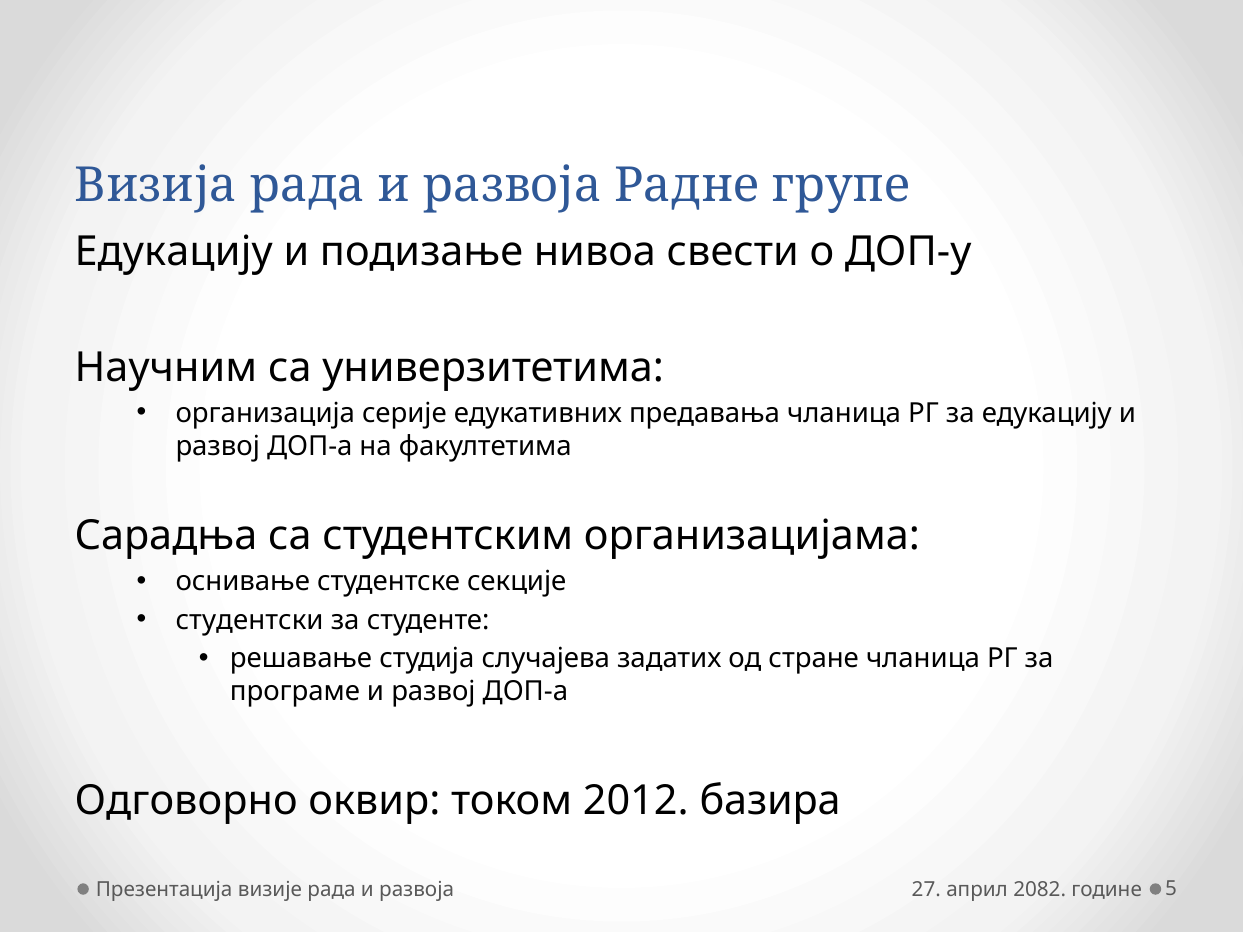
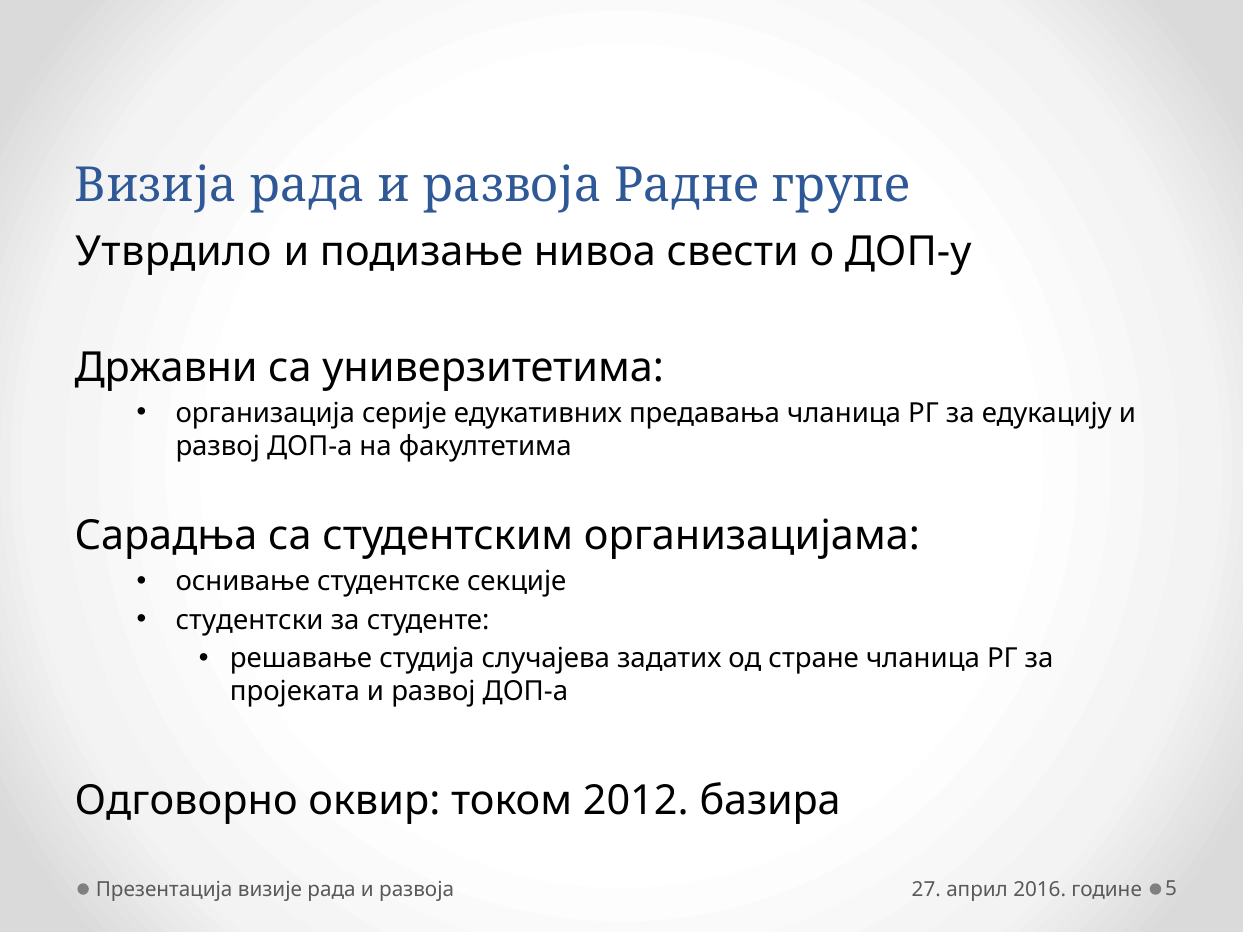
Едукацију: Едукацију -> Утврдило (173, 252)
Научним: Научним -> Државни (166, 367)
програме: програме -> пројеката (295, 692)
2082: 2082 -> 2016 (1040, 890)
